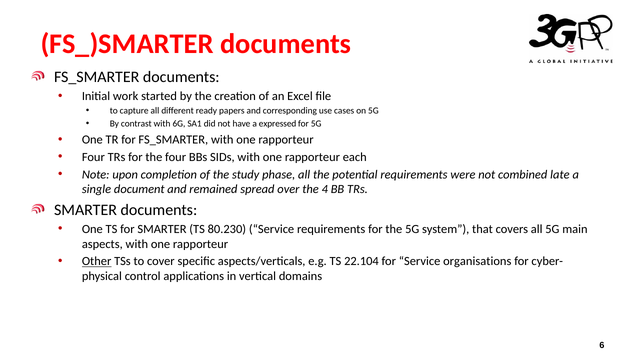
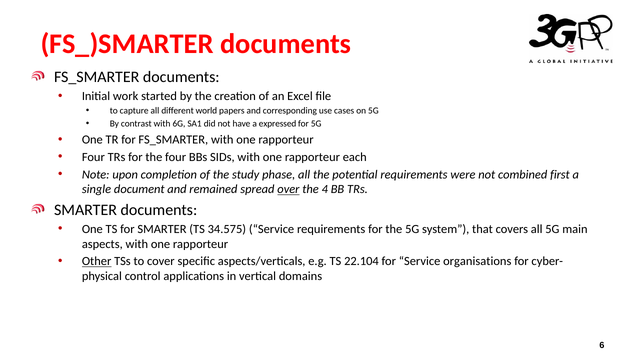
ready: ready -> world (206, 111)
late: late -> first (560, 175)
over underline: none -> present (288, 190)
80.230: 80.230 -> 34.575 (227, 229)
